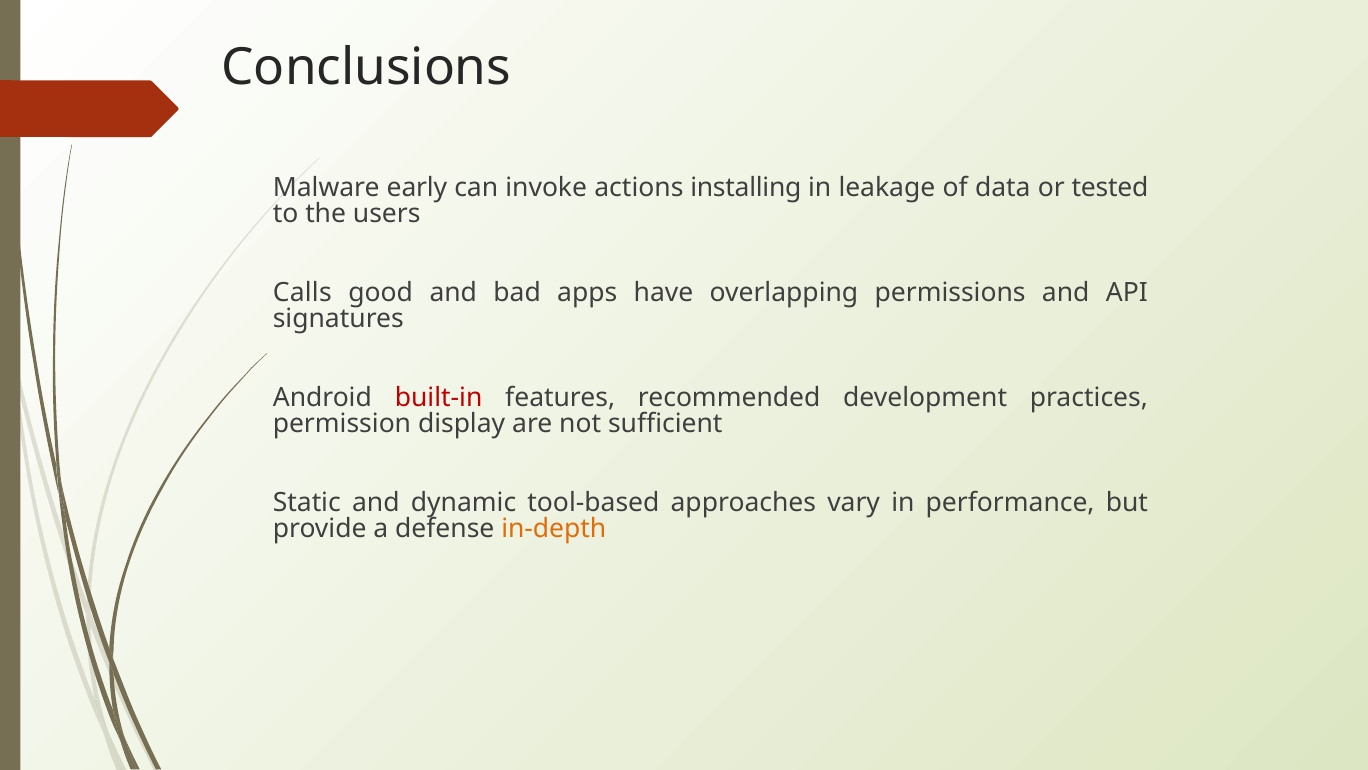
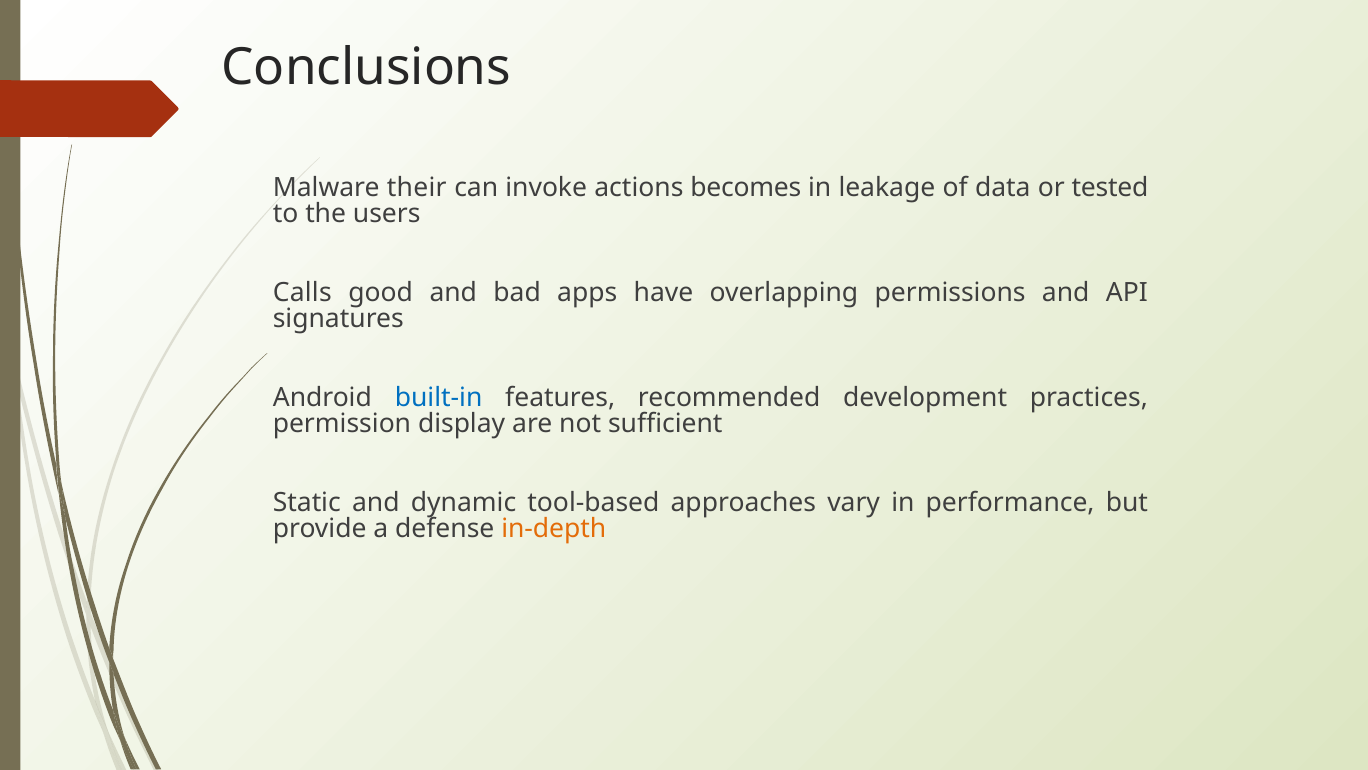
early: early -> their (417, 188)
installing: installing -> becomes (746, 188)
built-in colour: red -> blue (439, 398)
